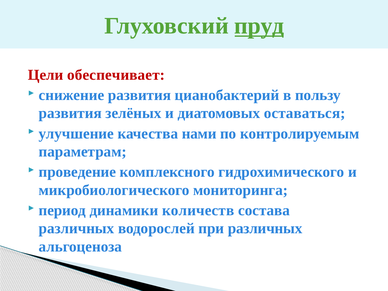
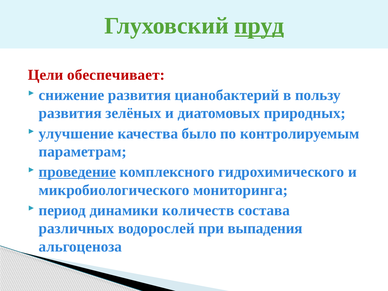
оставаться: оставаться -> природных (305, 113)
нами: нами -> было (199, 134)
проведение underline: none -> present (77, 172)
при различных: различных -> выпадения (265, 228)
